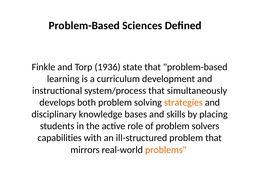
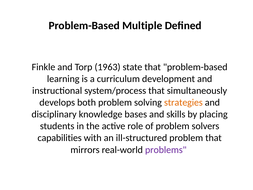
Sciences: Sciences -> Multiple (142, 26)
1936: 1936 -> 1963 (108, 67)
problems colour: orange -> purple (166, 150)
